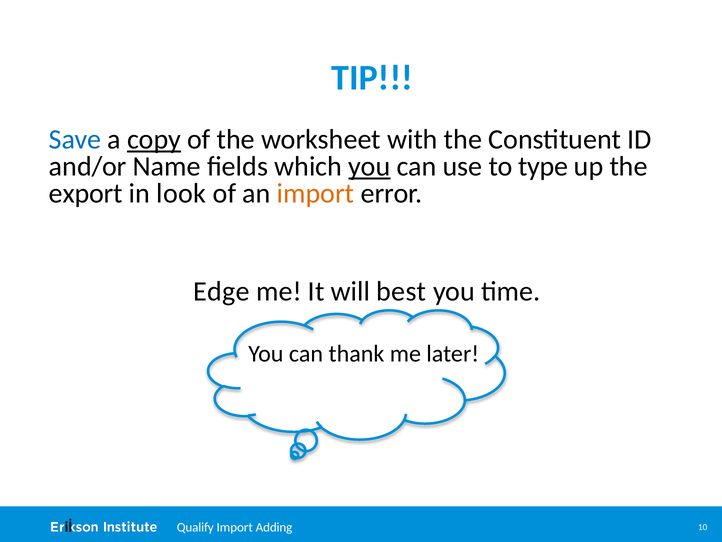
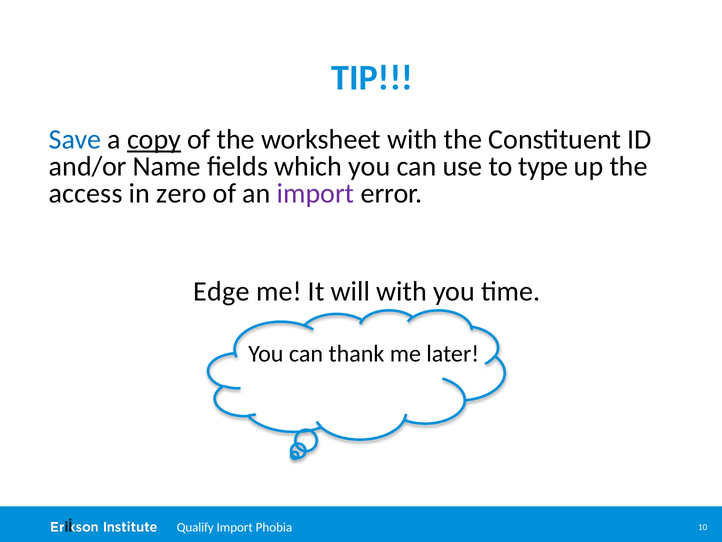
you underline: present -> none (369, 166)
export: export -> access (86, 193)
look: look -> zero (181, 193)
import colour: orange -> purple (316, 193)
will best: best -> with (402, 291)
Adding: Adding -> Phobia (274, 527)
